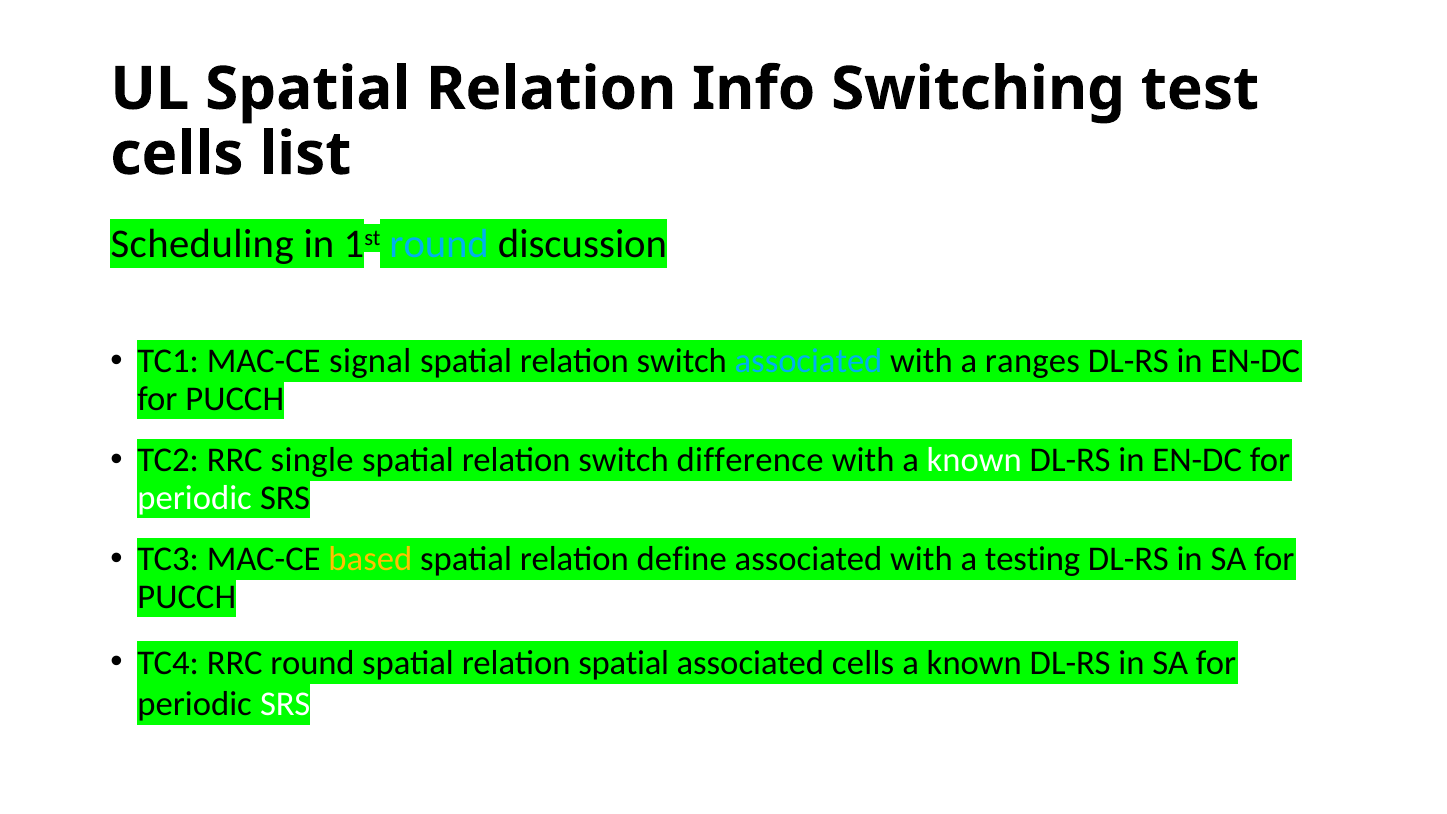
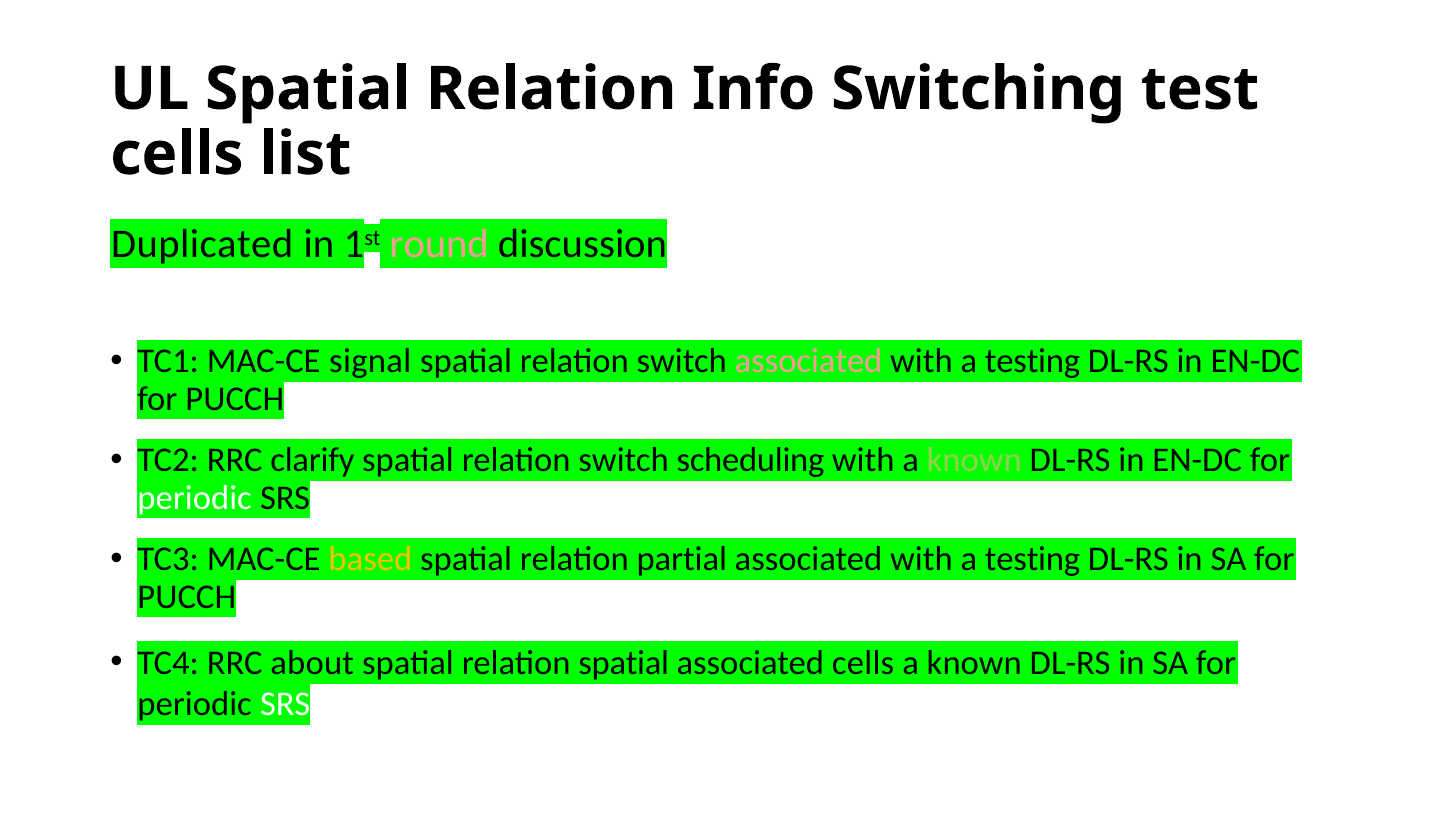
Scheduling: Scheduling -> Duplicated (202, 244)
round colour: light blue -> pink (439, 244)
associated colour: light blue -> pink (809, 361)
ranges: ranges -> testing (1033, 361)
single: single -> clarify (312, 460)
difference: difference -> scheduling (750, 460)
known colour: white -> light green (974, 460)
define: define -> partial (682, 559)
RRC round: round -> about (312, 663)
